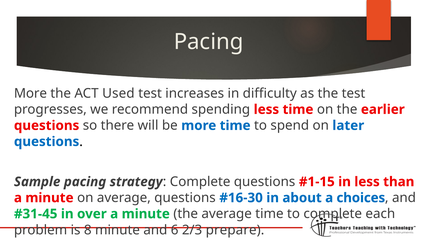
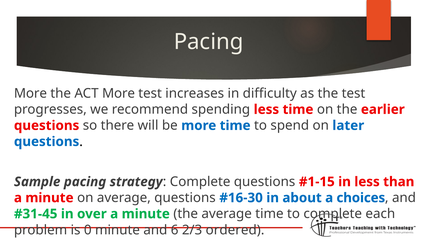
ACT Used: Used -> More (119, 93)
8: 8 -> 0 (88, 230)
prepare: prepare -> ordered (235, 230)
